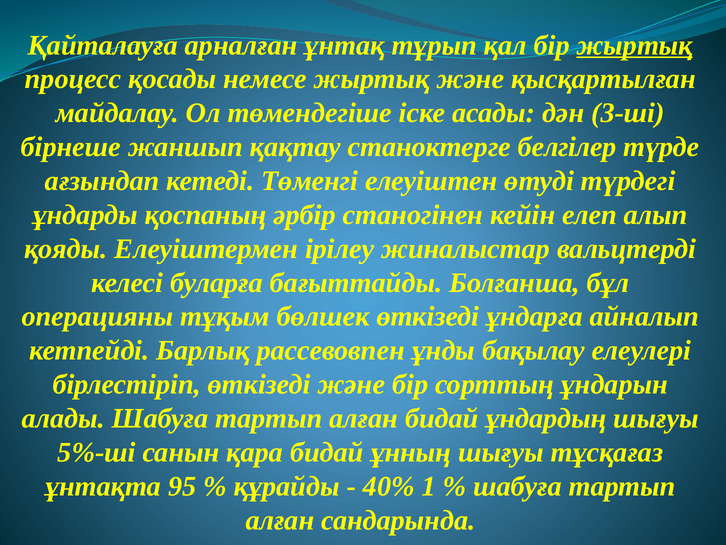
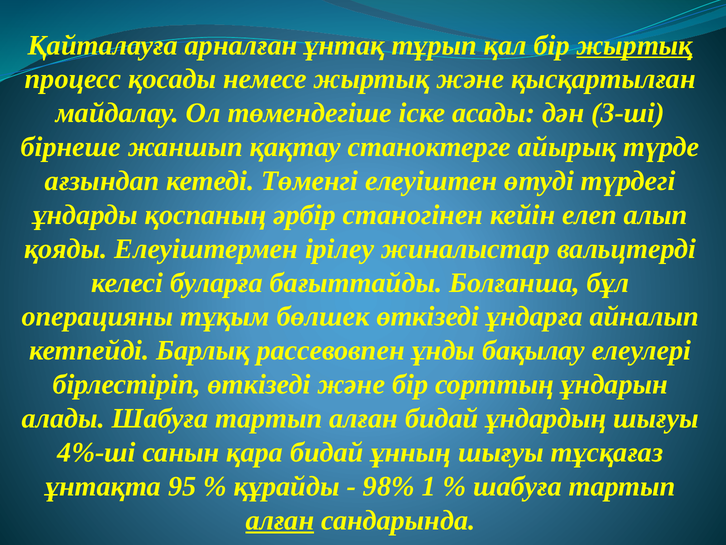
белгiлер: белгiлер -> айырық (567, 147)
5%-шi: 5%-шi -> 4%-шi (97, 452)
40%: 40% -> 98% (389, 486)
алған underline: none -> present (280, 520)
